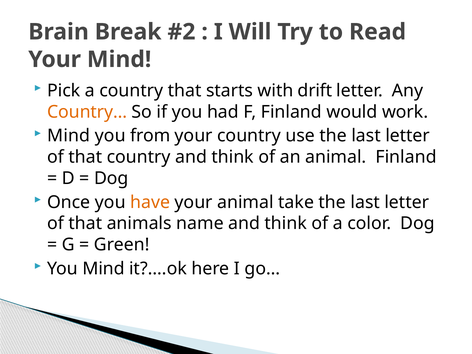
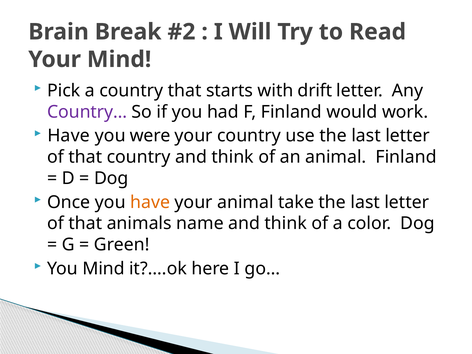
Country… colour: orange -> purple (87, 112)
Mind: Mind -> Have (69, 136)
from: from -> were (150, 136)
